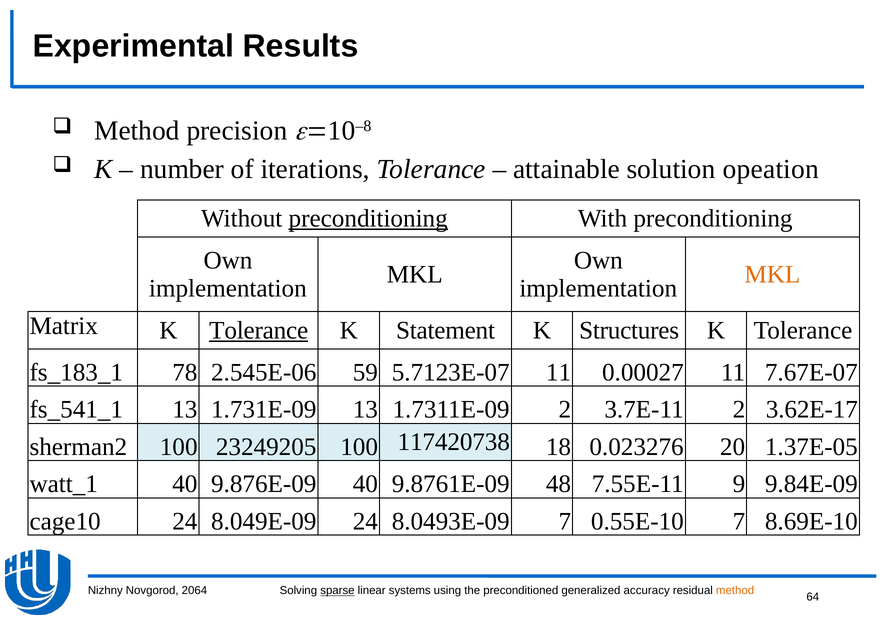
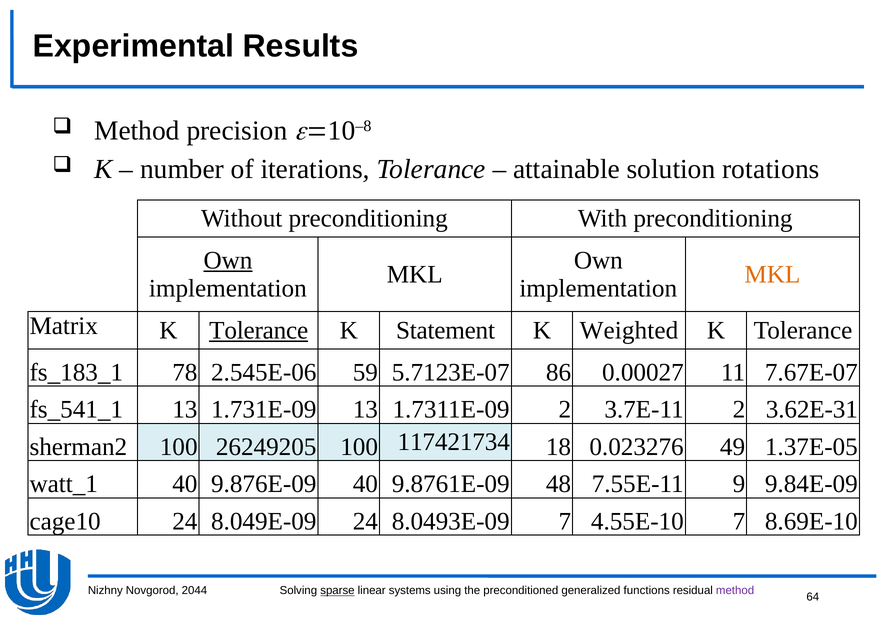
opeation: opeation -> rotations (771, 169)
preconditioning underline: present -> none (368, 219)
Own underline: none -> present (228, 261)
Structures: Structures -> Weighted (629, 330)
5.7123E-07 11: 11 -> 86 (559, 372)
3.62E-17: 3.62E-17 -> 3.62E-31 (812, 409)
23249205: 23249205 -> 26249205 (266, 447)
117420738: 117420738 -> 117421734 (454, 442)
20: 20 -> 49 (733, 447)
0.55E-10: 0.55E-10 -> 4.55E-10 (637, 521)
2064: 2064 -> 2044 (194, 590)
accuracy: accuracy -> functions (647, 591)
method colour: orange -> purple (735, 591)
